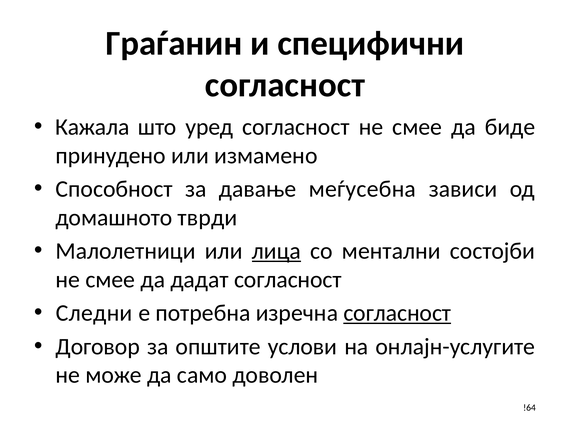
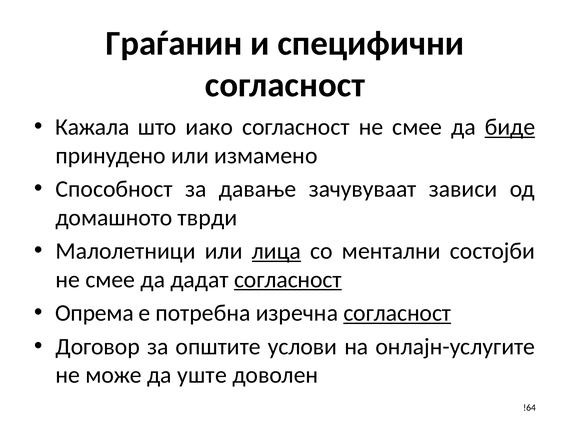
уред: уред -> иако (209, 127)
биде underline: none -> present (510, 127)
меѓусебна: меѓусебна -> зачувуваат (363, 189)
согласност underline: none -> present (288, 280)
Следни: Следни -> Опрема (94, 313)
само: само -> уште (202, 375)
